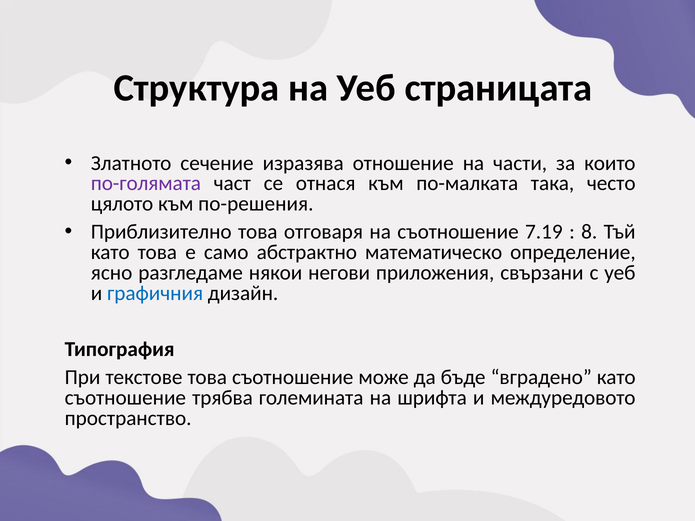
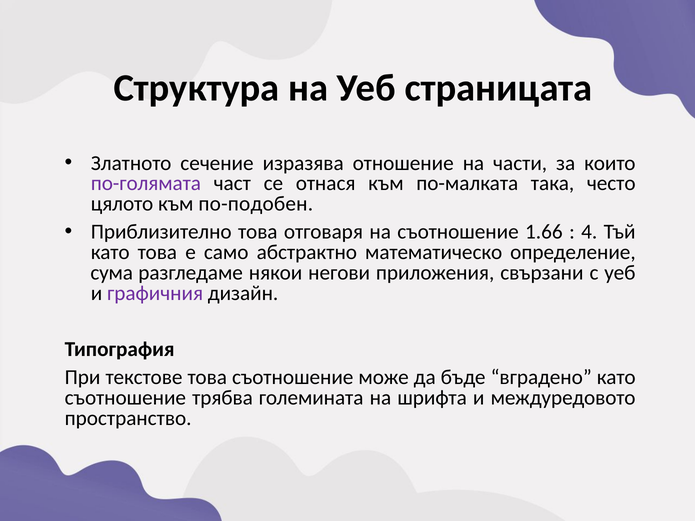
по-решения: по-решения -> по-подобен (256, 204)
7.19: 7.19 -> 1.66 (544, 232)
8: 8 -> 4 (589, 232)
ясно: ясно -> сума (112, 273)
графичния colour: blue -> purple (155, 293)
